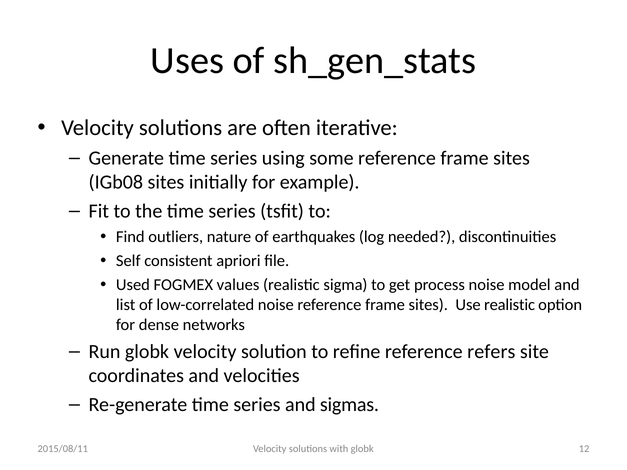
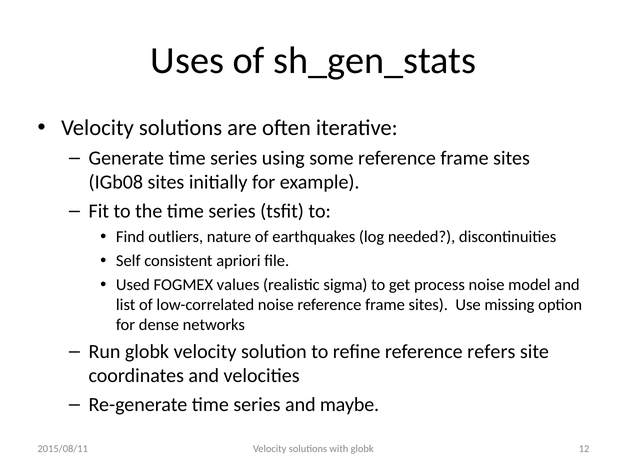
Use realistic: realistic -> missing (509, 305)
sigmas: sigmas -> maybe (350, 405)
